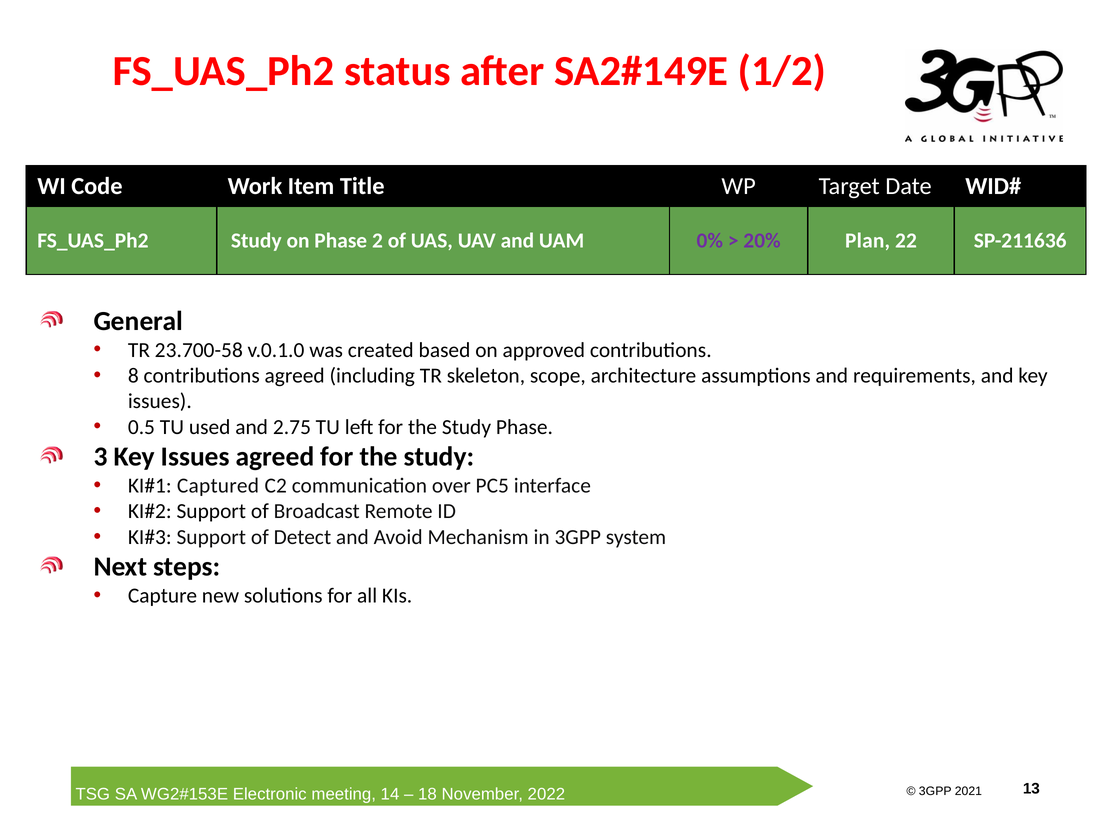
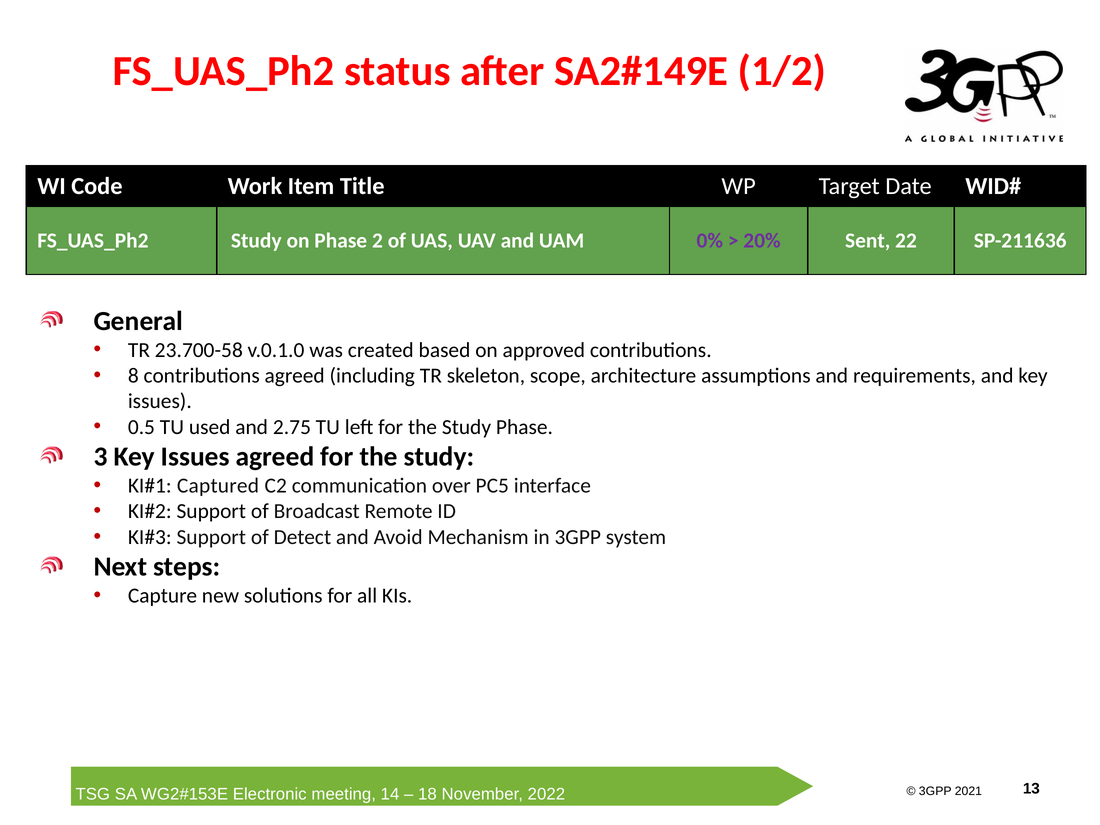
Plan: Plan -> Sent (868, 241)
